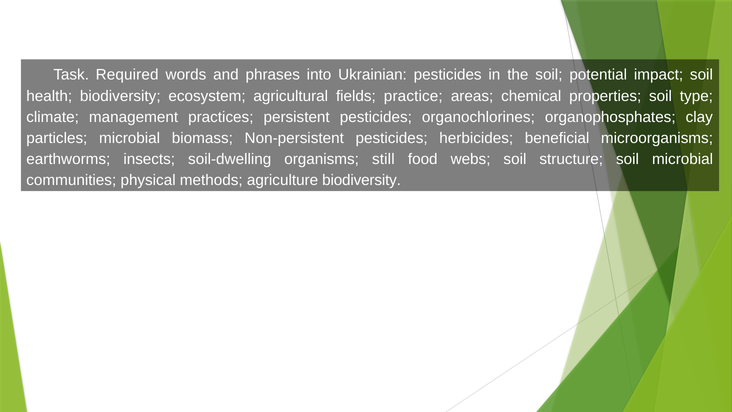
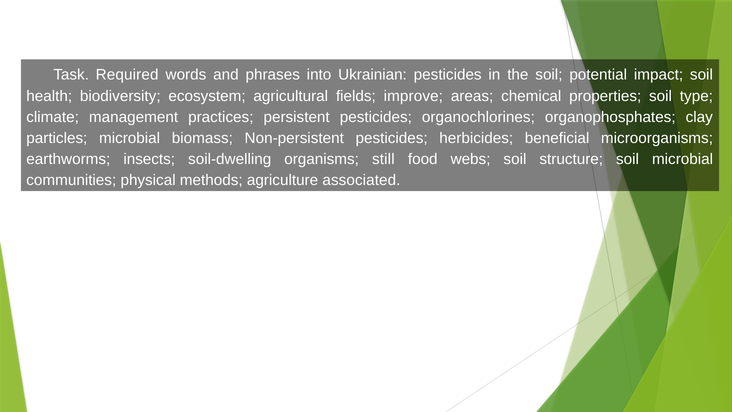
practice: practice -> improve (413, 96)
agriculture biodiversity: biodiversity -> associated (361, 180)
